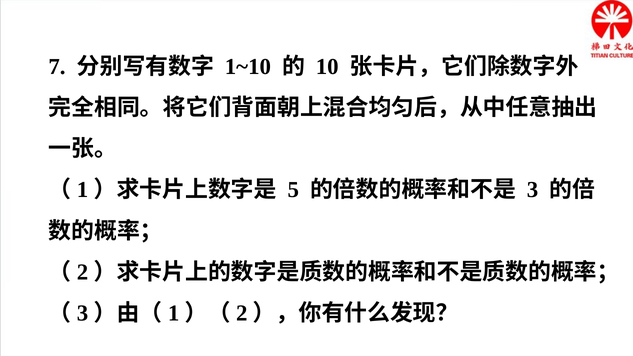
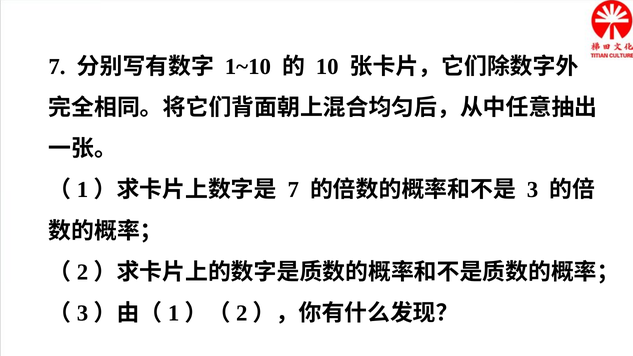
5: 5 -> 7 (293, 190)
